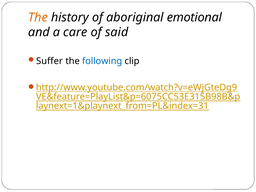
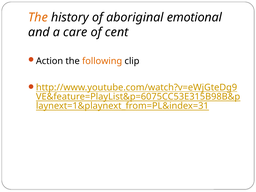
said: said -> cent (117, 32)
Suffer: Suffer -> Action (50, 61)
following colour: blue -> orange (102, 61)
